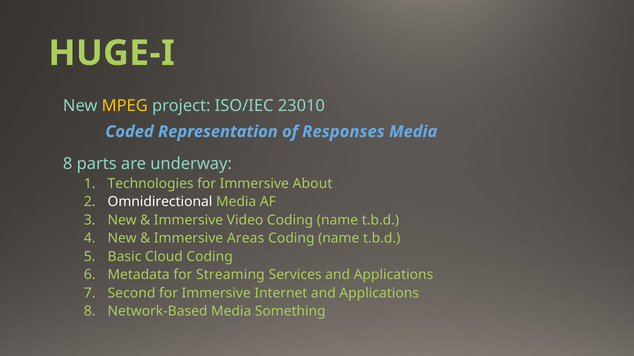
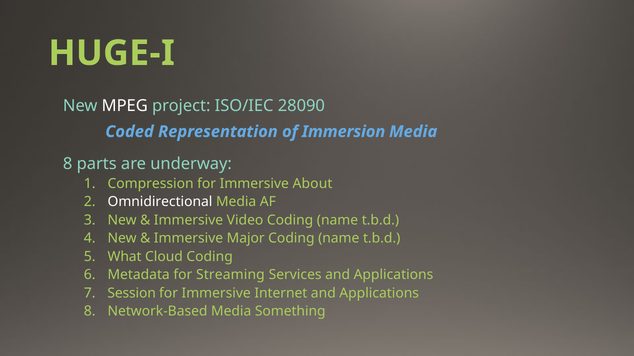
MPEG colour: yellow -> white (125, 106)
23010: 23010 -> 28090 (301, 106)
Responses: Responses -> Immersion (344, 132)
Technologies: Technologies -> Compression (151, 184)
Areas: Areas -> Major (246, 239)
Basic: Basic -> What (125, 257)
Second: Second -> Session (132, 294)
